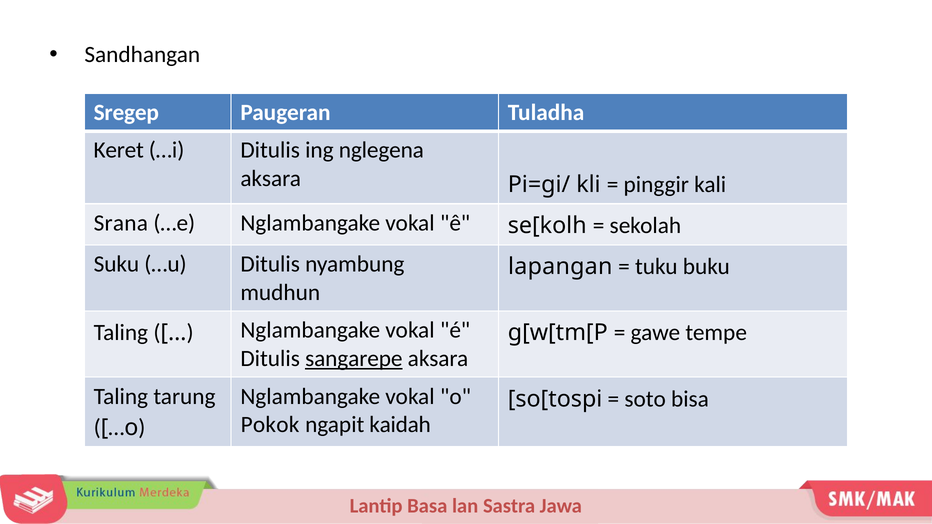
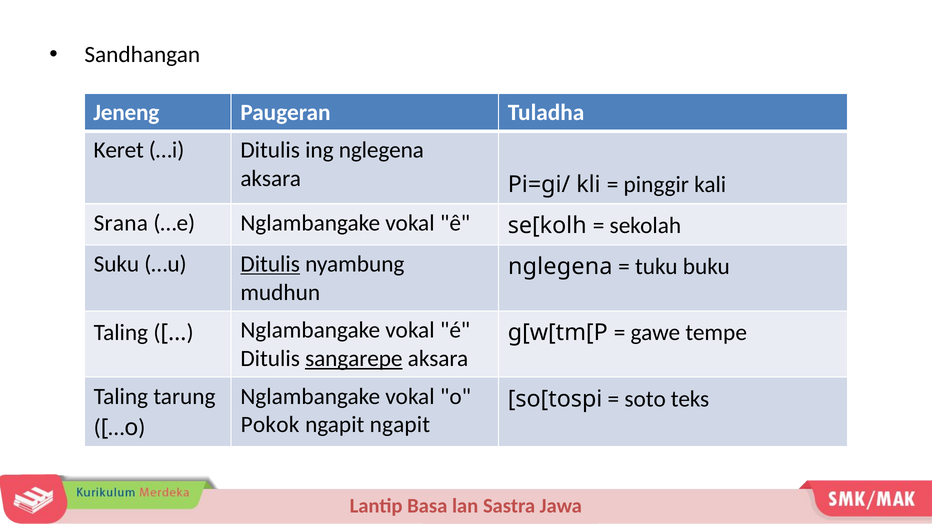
Sregep: Sregep -> Jeneng (126, 112)
Ditulis underline: none -> present (270, 264)
lapangan: lapangan -> nglegena (560, 267)
bisa: bisa -> teks (690, 399)
ngapit kaidah: kaidah -> ngapit (400, 425)
